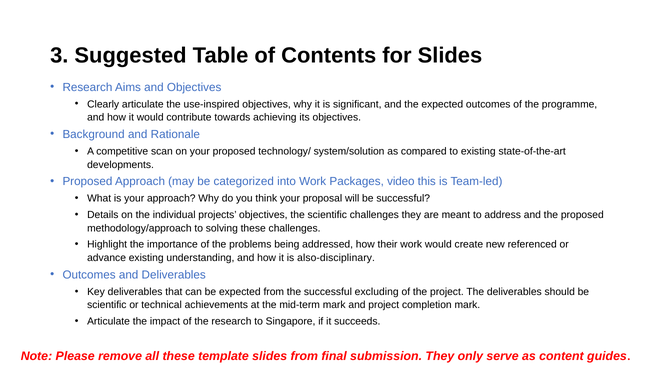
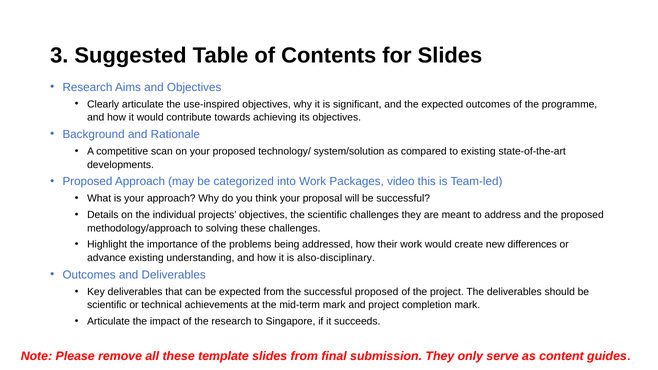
referenced: referenced -> differences (532, 245)
successful excluding: excluding -> proposed (377, 292)
